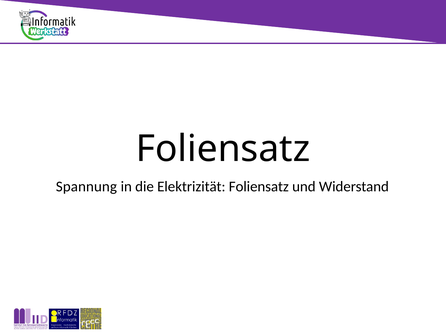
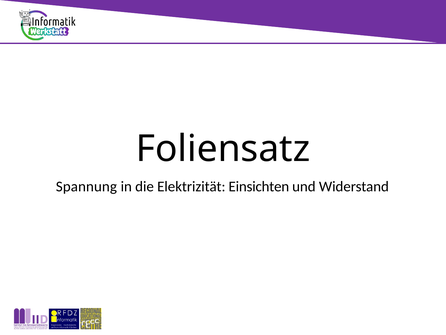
Elektrizität Foliensatz: Foliensatz -> Einsichten (259, 186)
